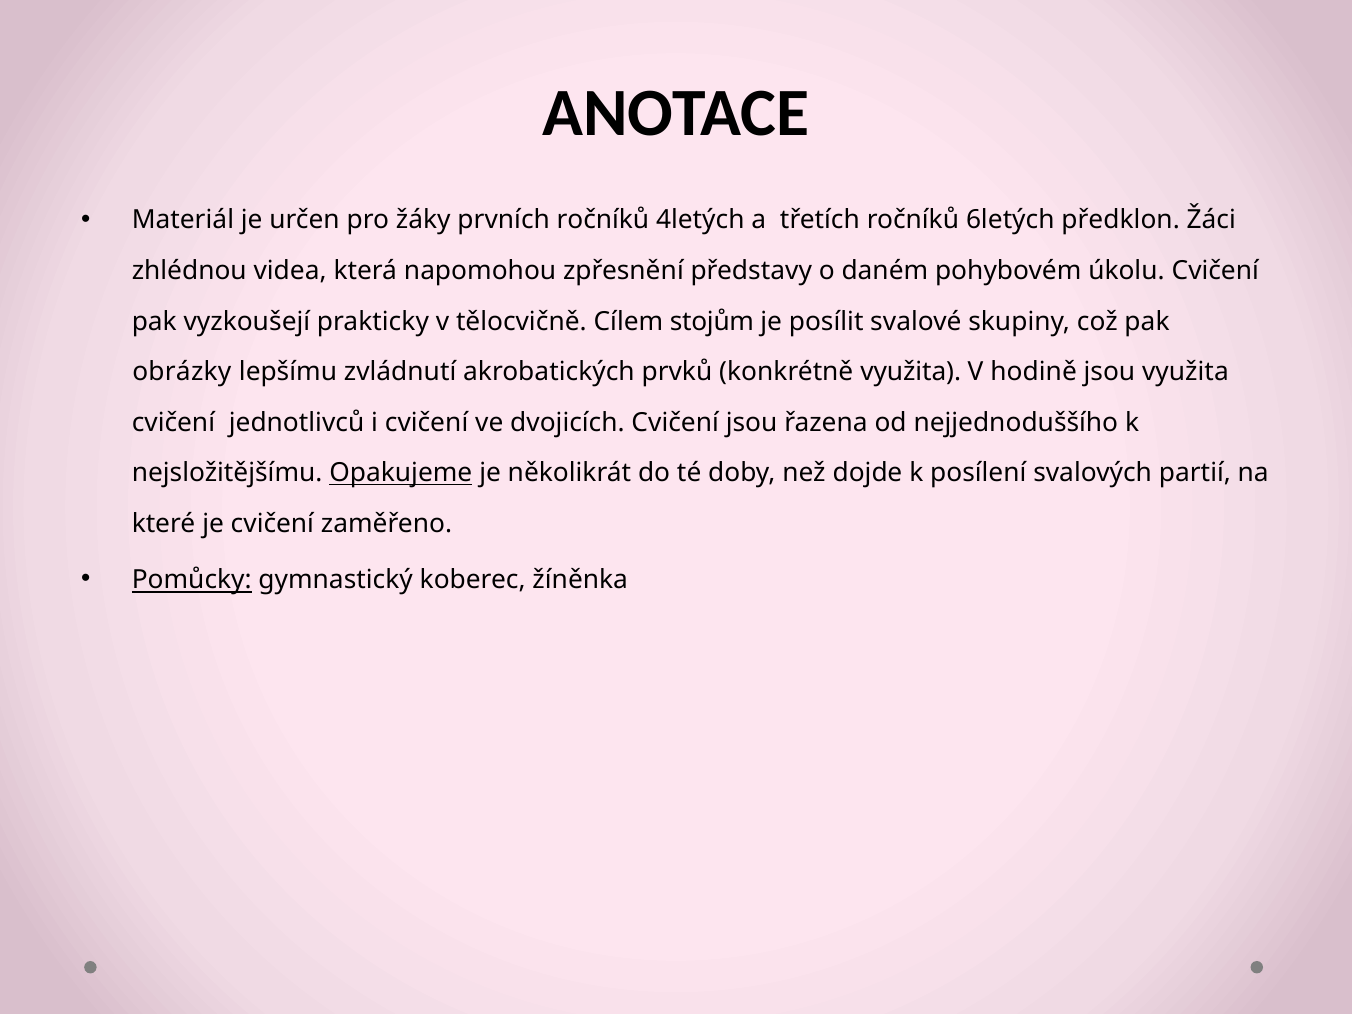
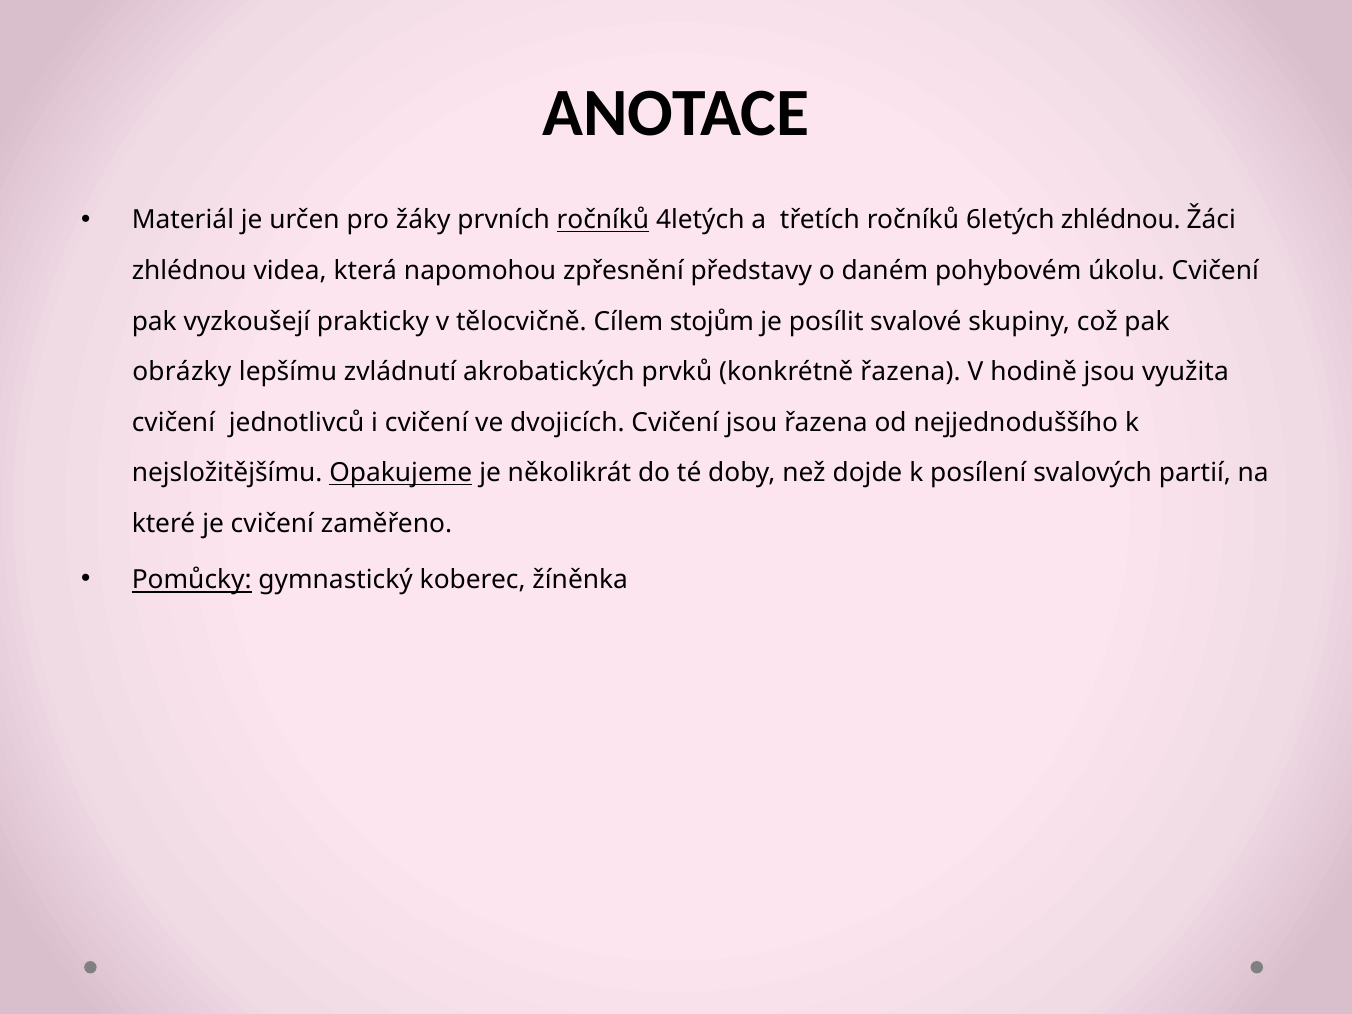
ročníků underline: none -> present (603, 220)
6letých předklon: předklon -> zhlédnou (1121, 220)
konkrétně využita: využita -> řazena (911, 372)
